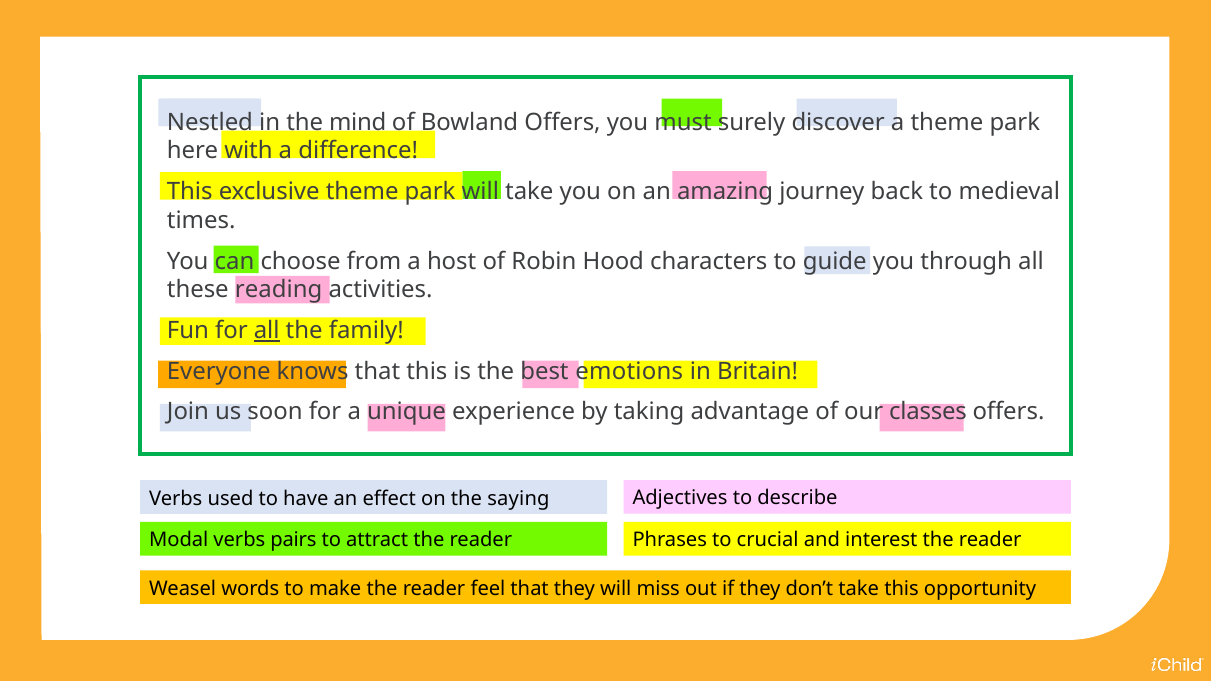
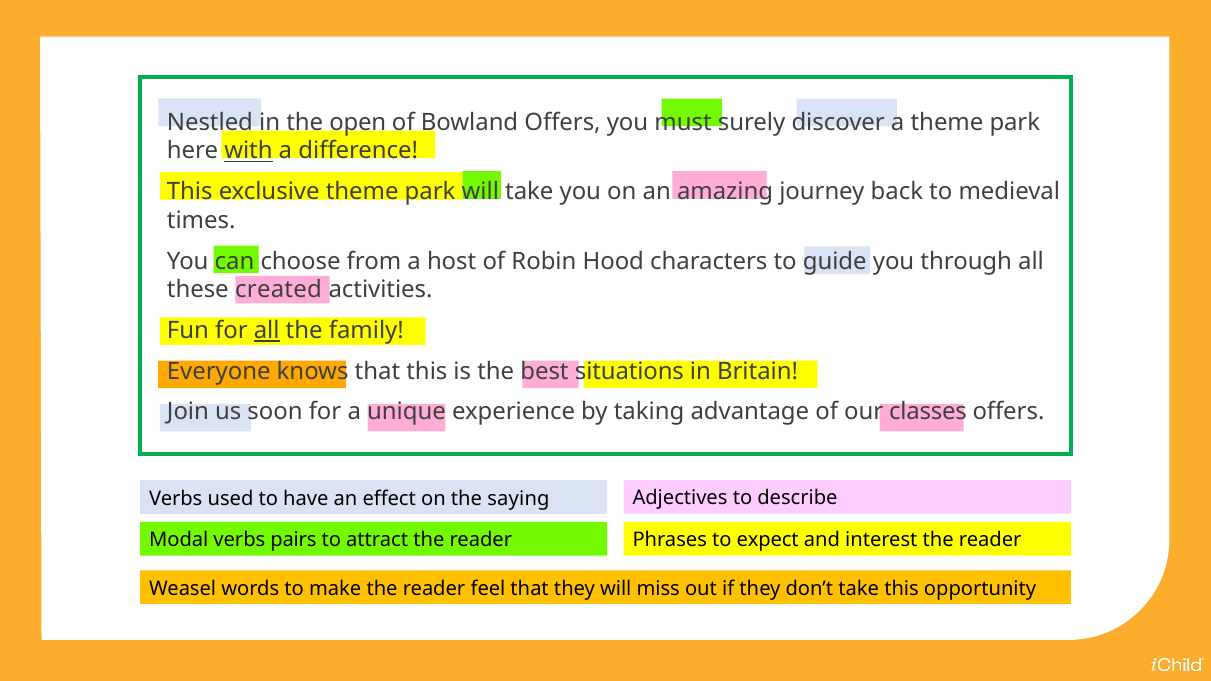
mind: mind -> open (358, 122)
with underline: none -> present (248, 151)
reading: reading -> created (279, 290)
emotions: emotions -> situations (629, 371)
crucial: crucial -> expect (768, 540)
